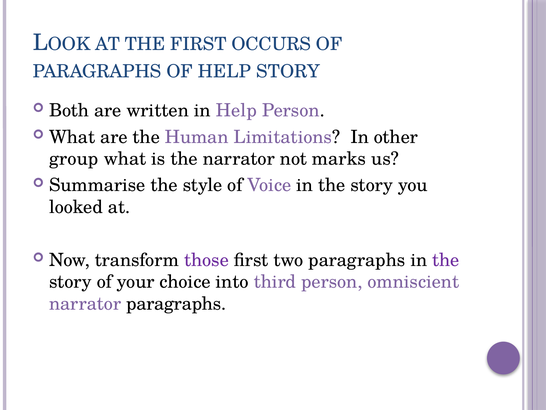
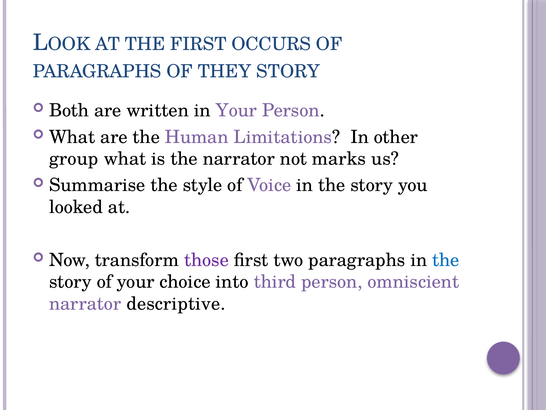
OF HELP: HELP -> THEY (225, 71)
in Help: Help -> Your (236, 110)
the colour: purple -> blue (446, 260)
narrator paragraphs: paragraphs -> descriptive (176, 303)
